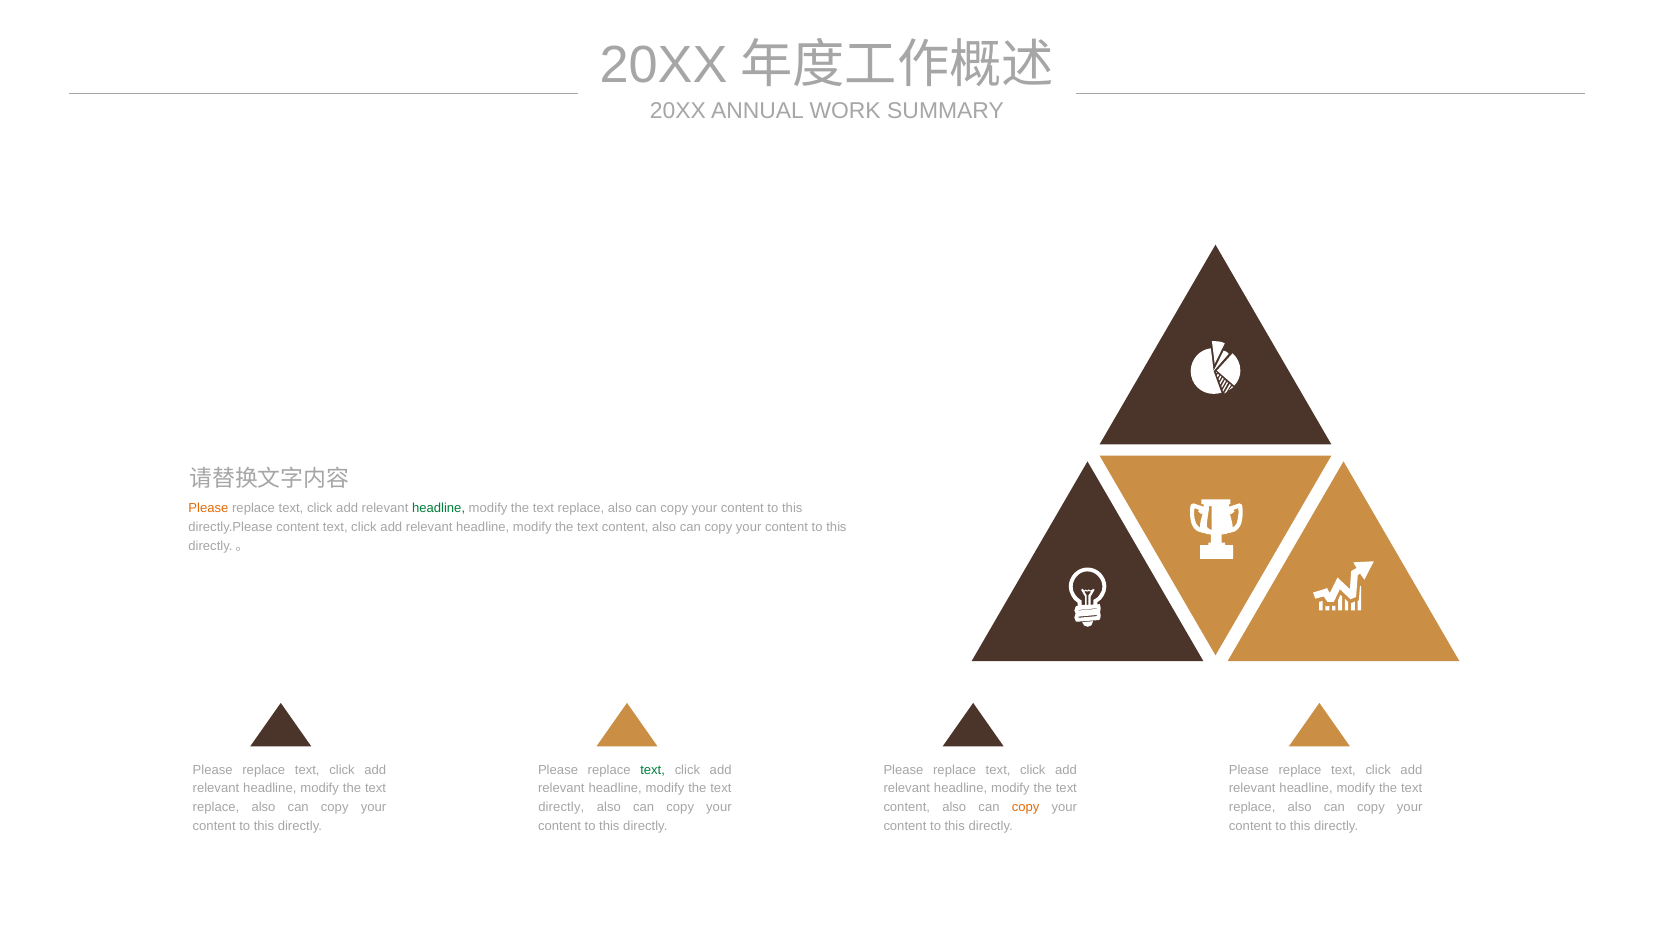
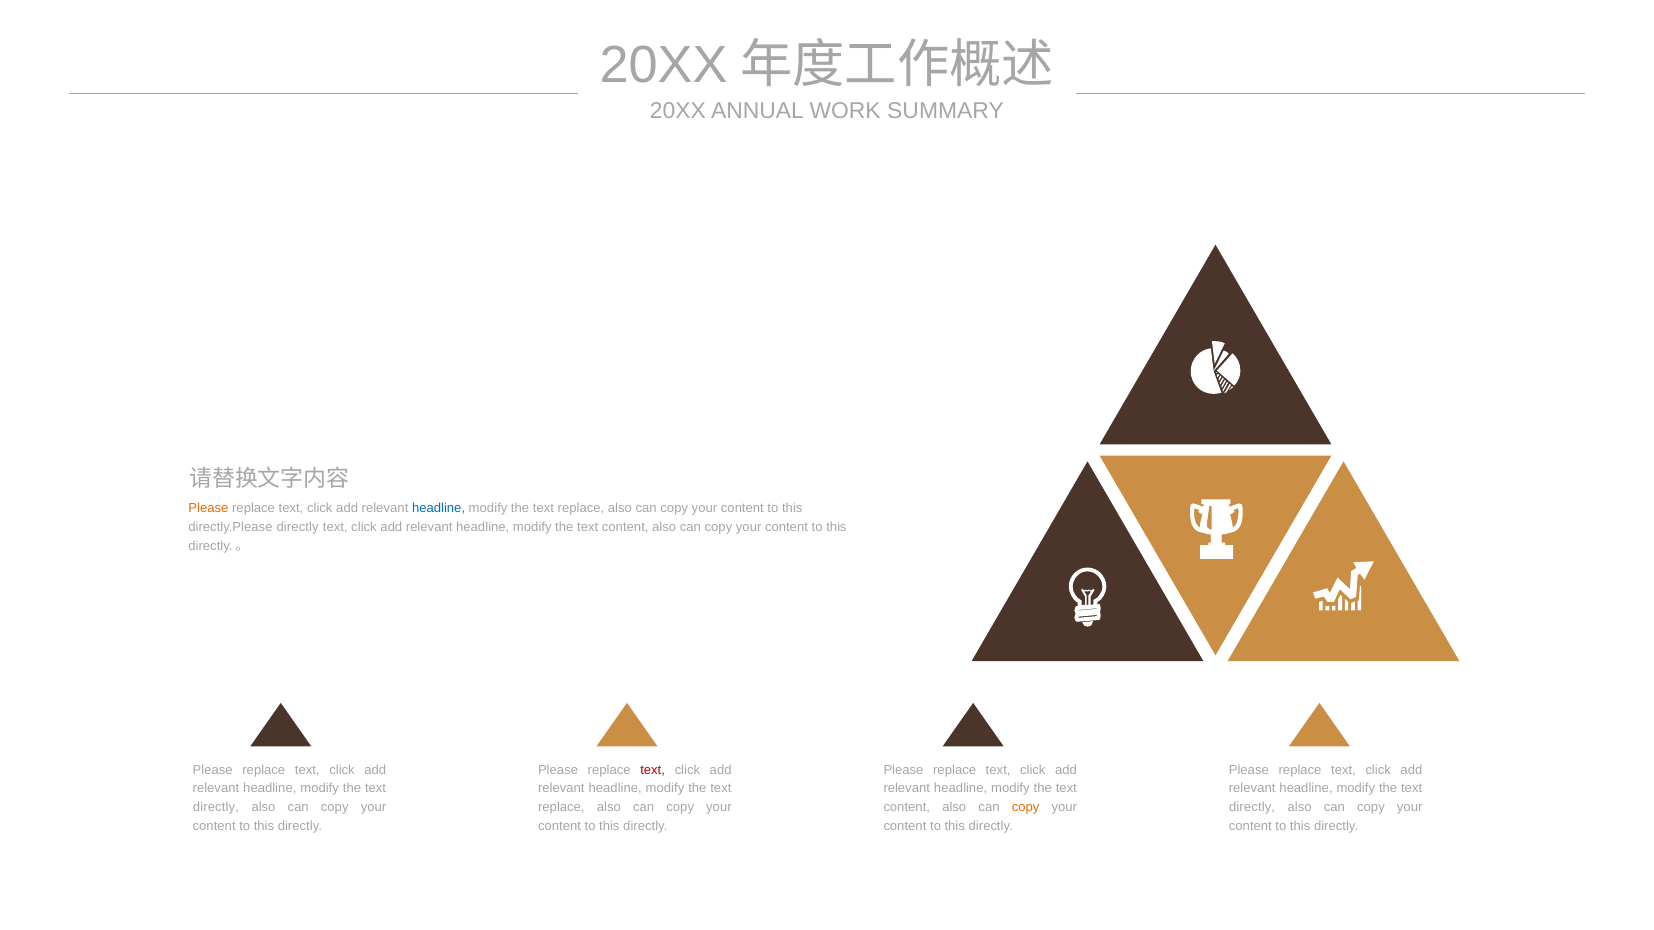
headline colour: green -> blue (439, 509)
directly.Please content: content -> directly (298, 528)
text colour: green -> red (653, 770)
replace: replace -> directly (216, 807)
directly: directly -> replace (561, 807)
replace: replace -> directly (1252, 807)
